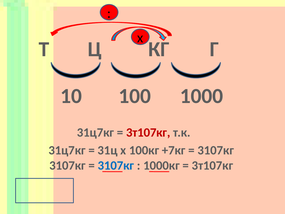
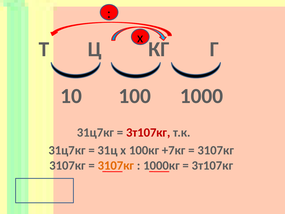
3107кг colour: blue -> orange (116, 165)
